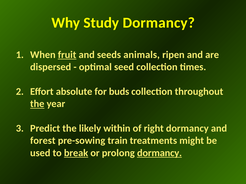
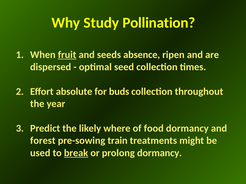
Study Dormancy: Dormancy -> Pollination (159, 23)
animals: animals -> absence (142, 55)
the underline: present -> none (37, 104)
within: within -> where (117, 129)
right: right -> food (154, 129)
dormancy underline: present -> none (159, 153)
